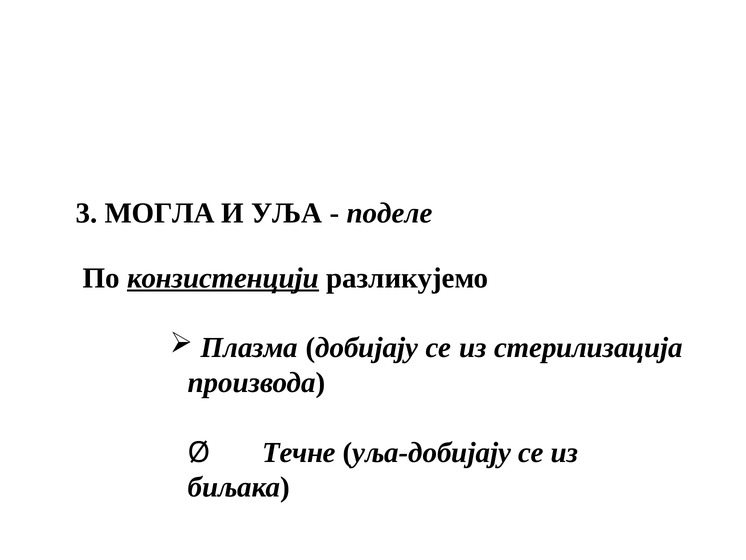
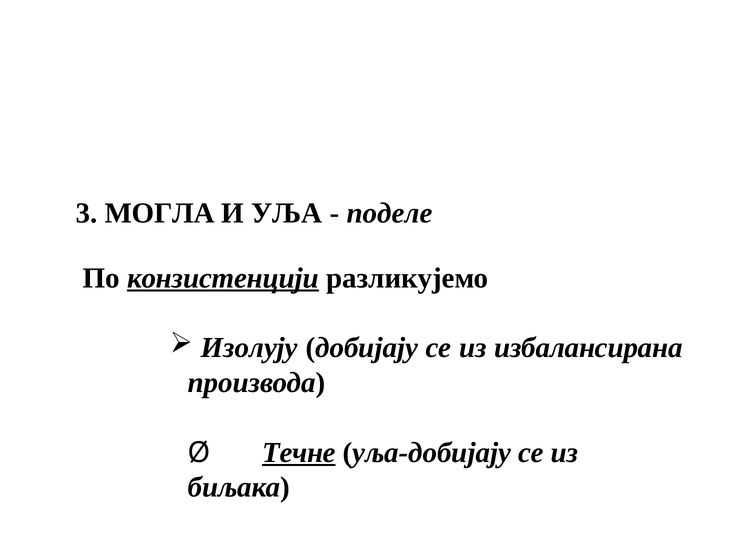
Плазма: Плазма -> Изолују (249, 348)
стерилизација: стерилизација -> избалансирана (588, 348)
Течне underline: none -> present (299, 452)
